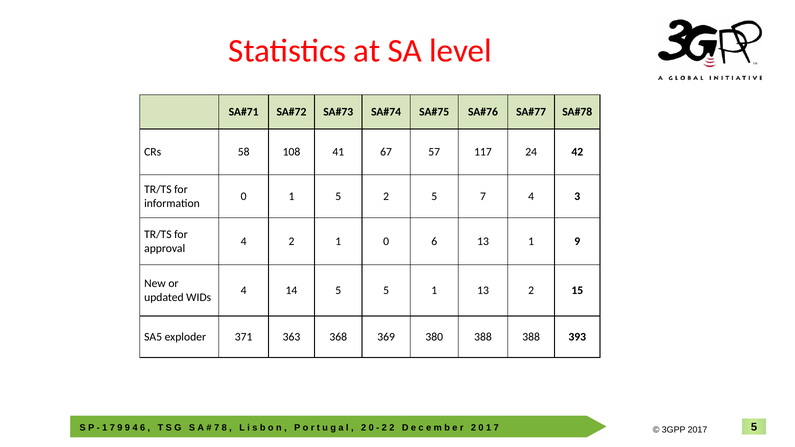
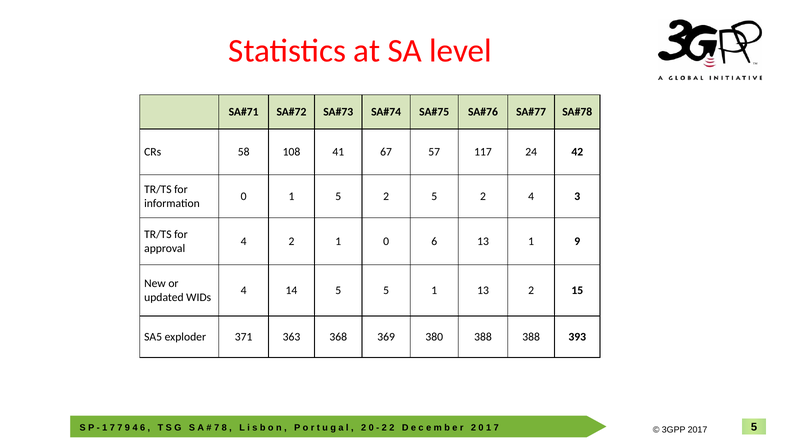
2 5 7: 7 -> 2 (483, 196)
9: 9 -> 7 (120, 428)
